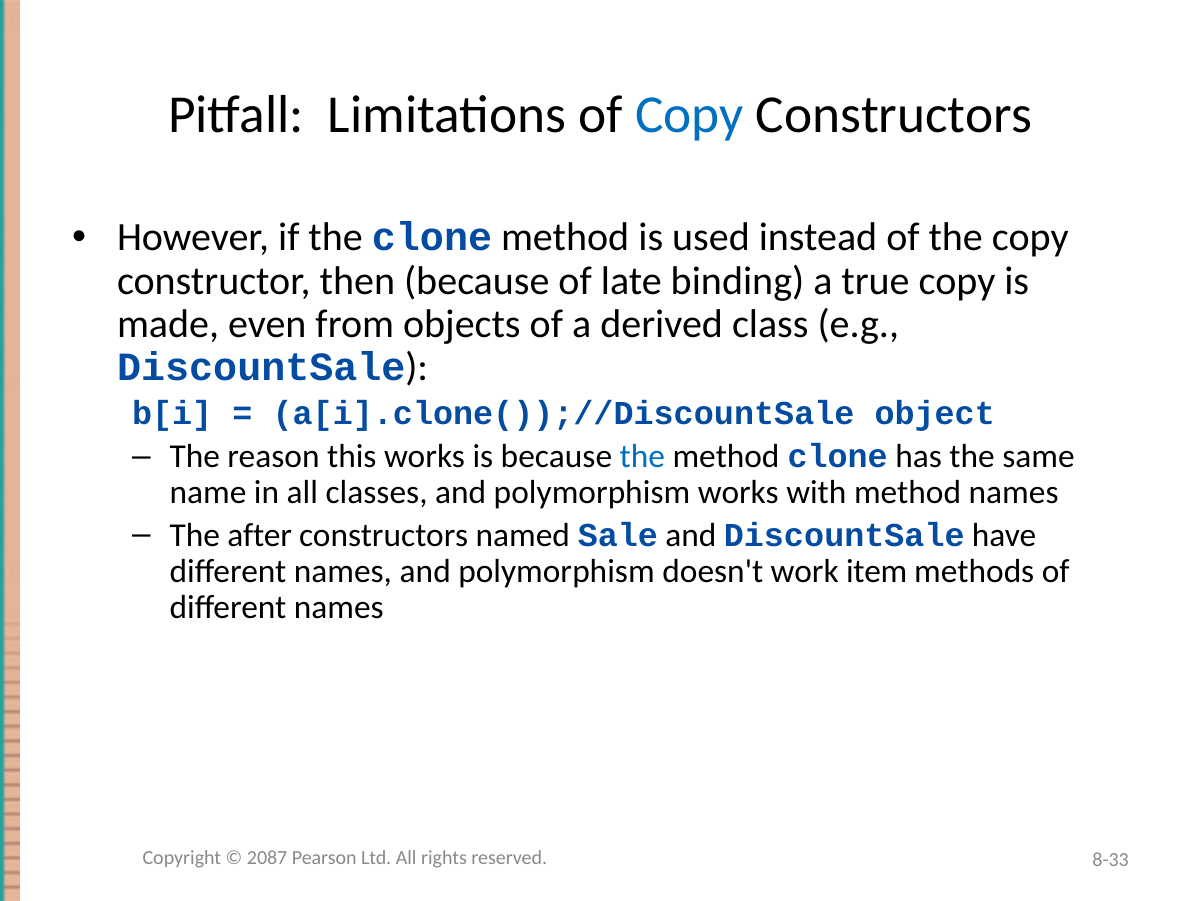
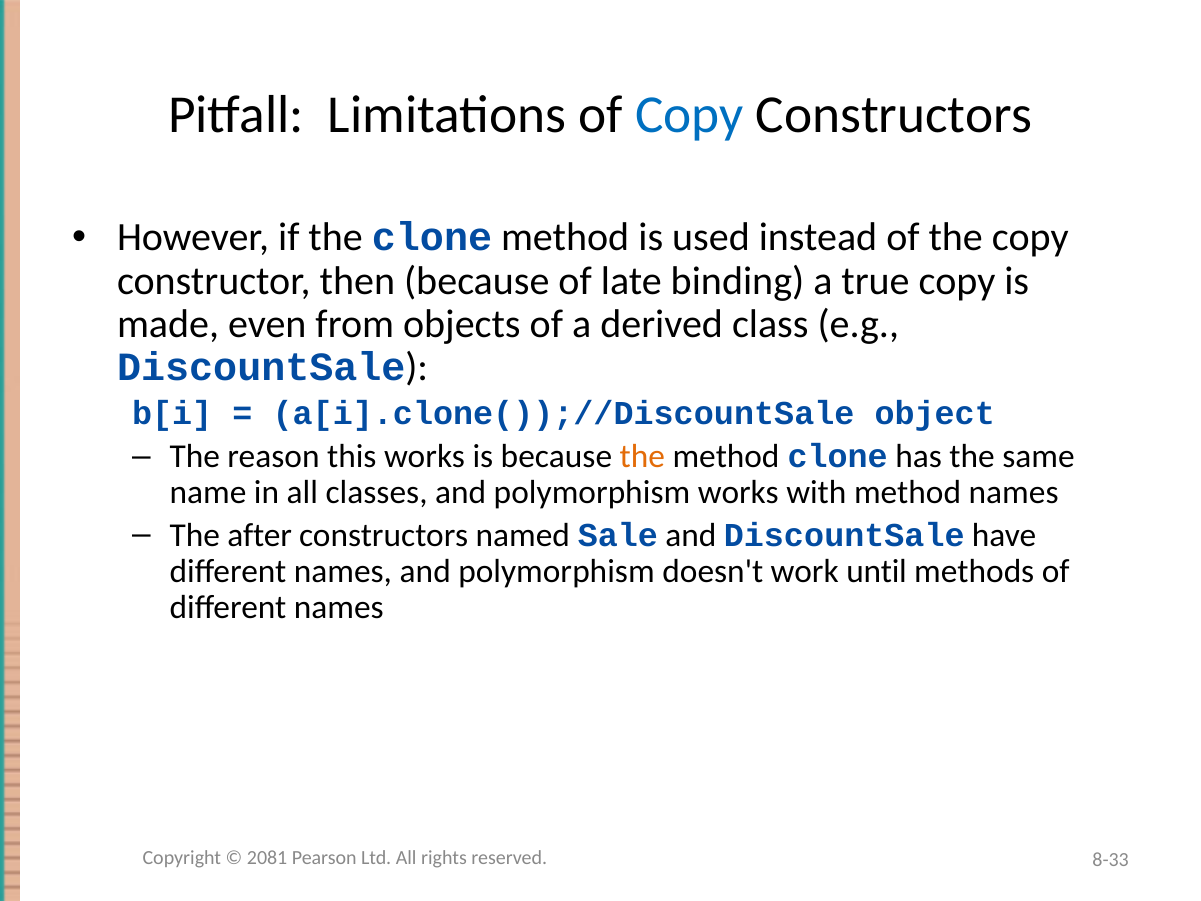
the colour: blue -> orange (642, 456)
item: item -> until (877, 571)
2087: 2087 -> 2081 (267, 858)
